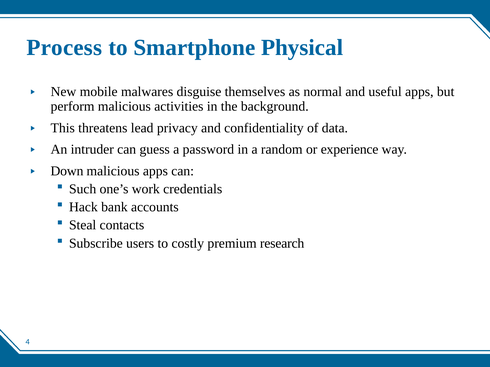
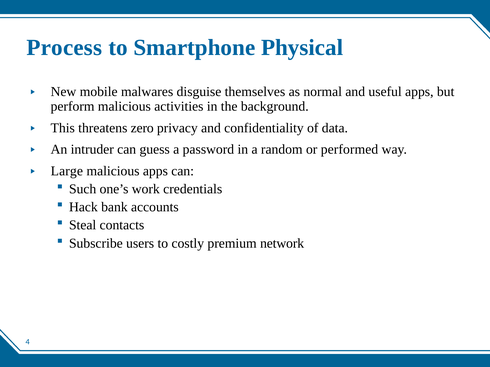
lead: lead -> zero (142, 128)
experience: experience -> performed (349, 150)
Down: Down -> Large (67, 171)
research: research -> network (282, 244)
